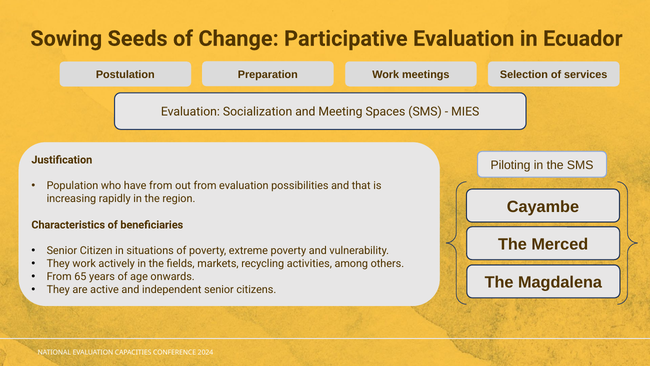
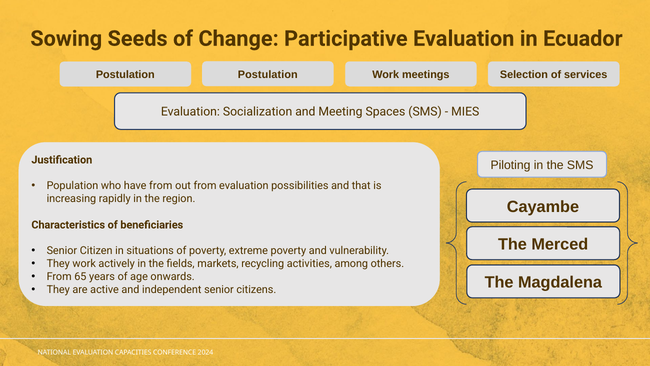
Postulation Preparation: Preparation -> Postulation (268, 74)
